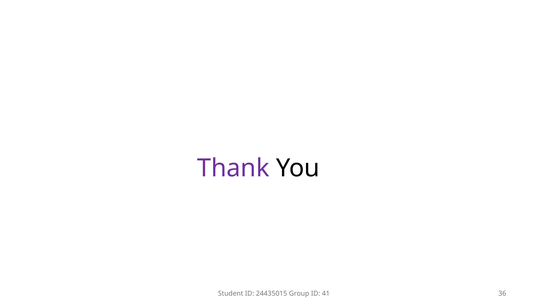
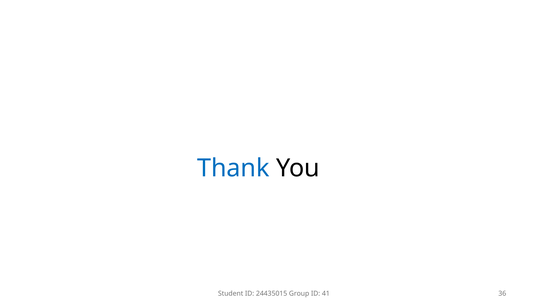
Thank colour: purple -> blue (233, 168)
